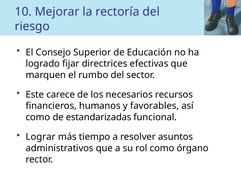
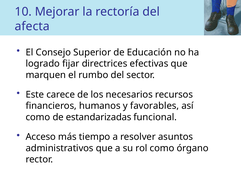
riesgo: riesgo -> afecta (32, 26)
Lograr: Lograr -> Acceso (41, 137)
